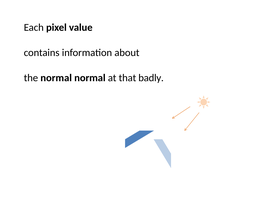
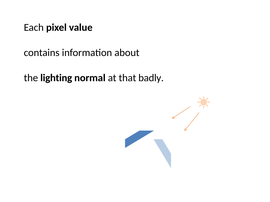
the normal: normal -> lighting (56, 78)
